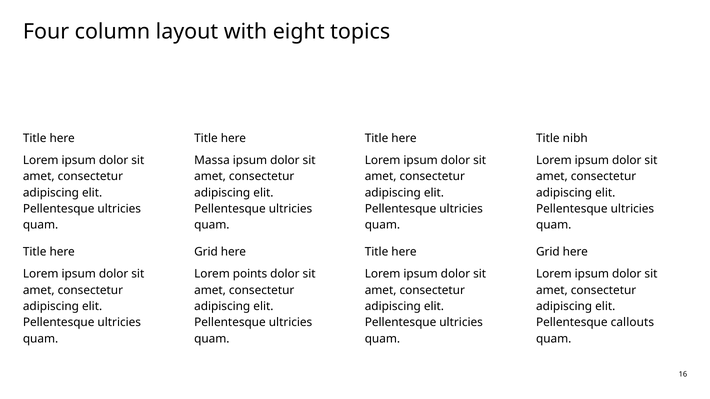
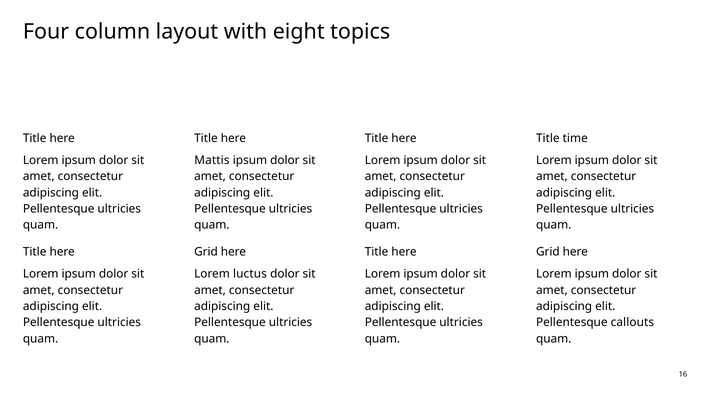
nibh: nibh -> time (575, 138)
Massa: Massa -> Mattis (212, 161)
points: points -> luctus (250, 274)
